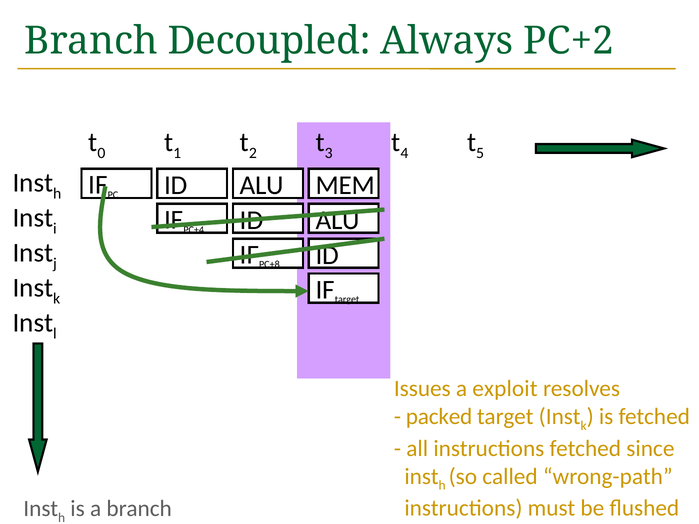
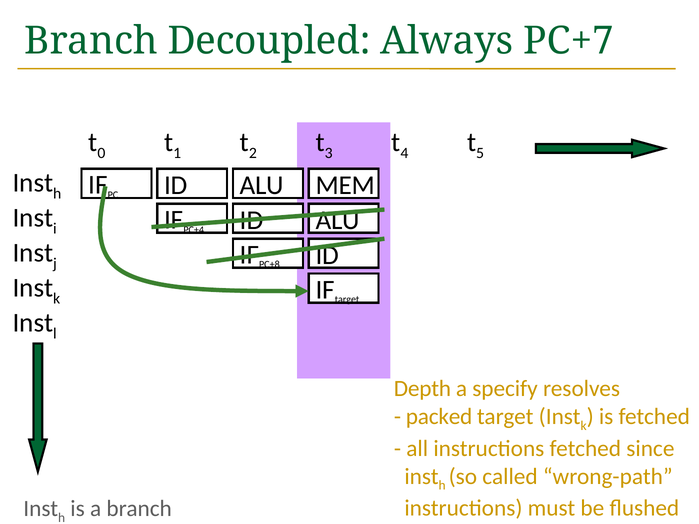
PC+2: PC+2 -> PC+7 (569, 41)
Issues: Issues -> Depth (422, 389)
exploit: exploit -> specify (505, 389)
